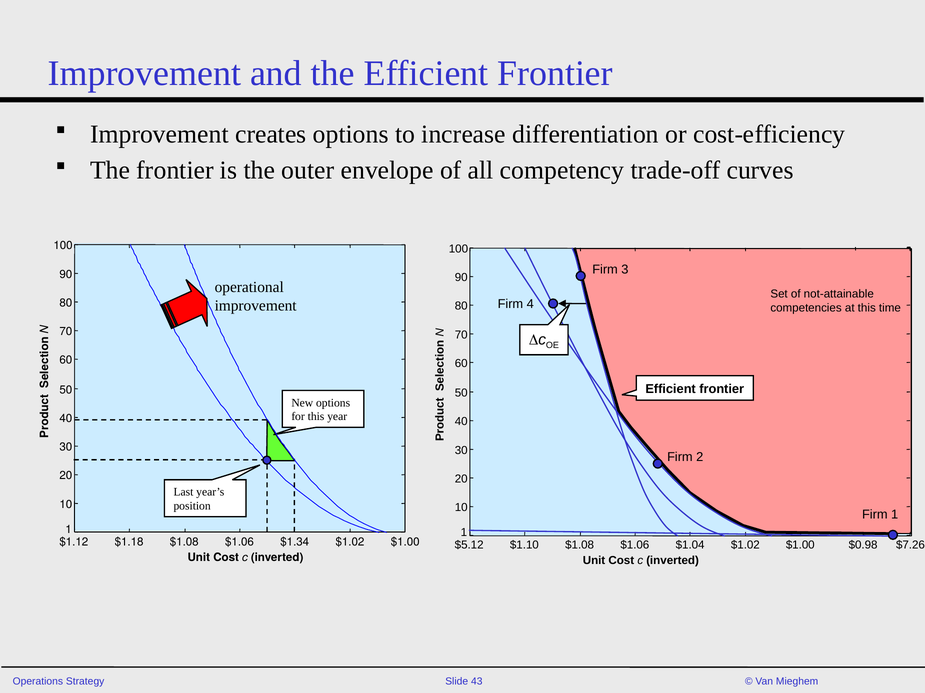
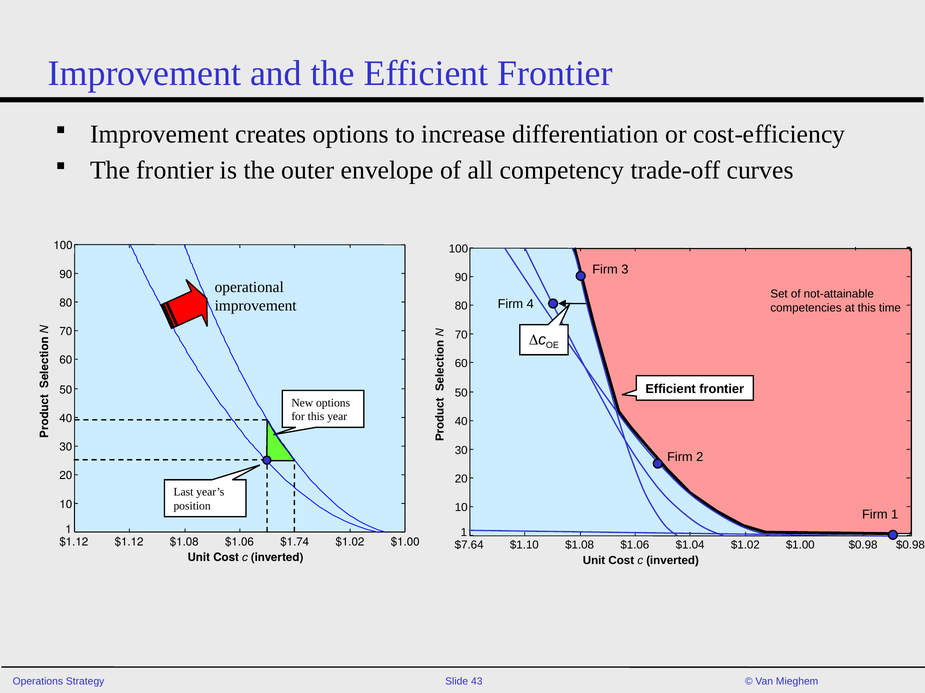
$1.12 $1.18: $1.18 -> $1.12 (129, 542)
$1.34: $1.34 -> $1.74 (295, 542)
$5.12: $5.12 -> $7.64 (469, 546)
$1.02 $7.26: $7.26 -> $0.98 (910, 546)
